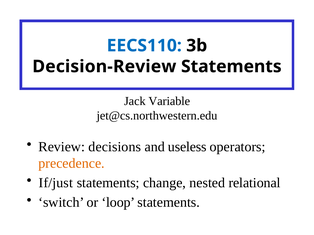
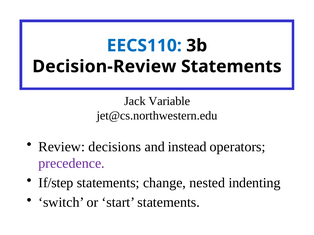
useless: useless -> instead (187, 147)
precedence colour: orange -> purple (72, 164)
If/just: If/just -> If/step (56, 183)
relational: relational -> indenting (255, 183)
loop: loop -> start (118, 203)
